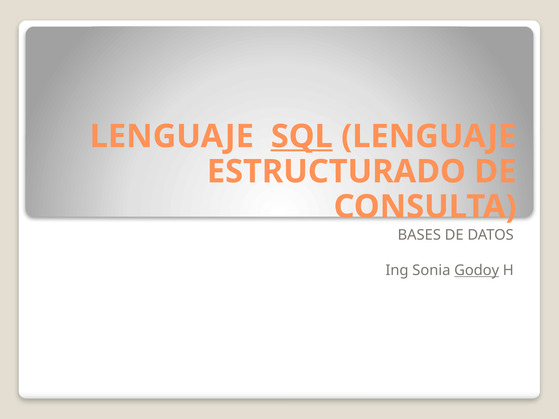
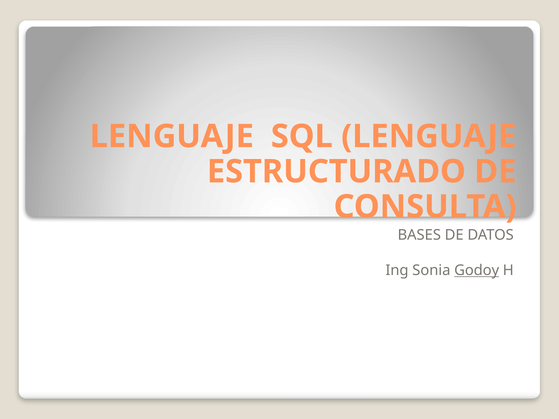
SQL underline: present -> none (302, 136)
